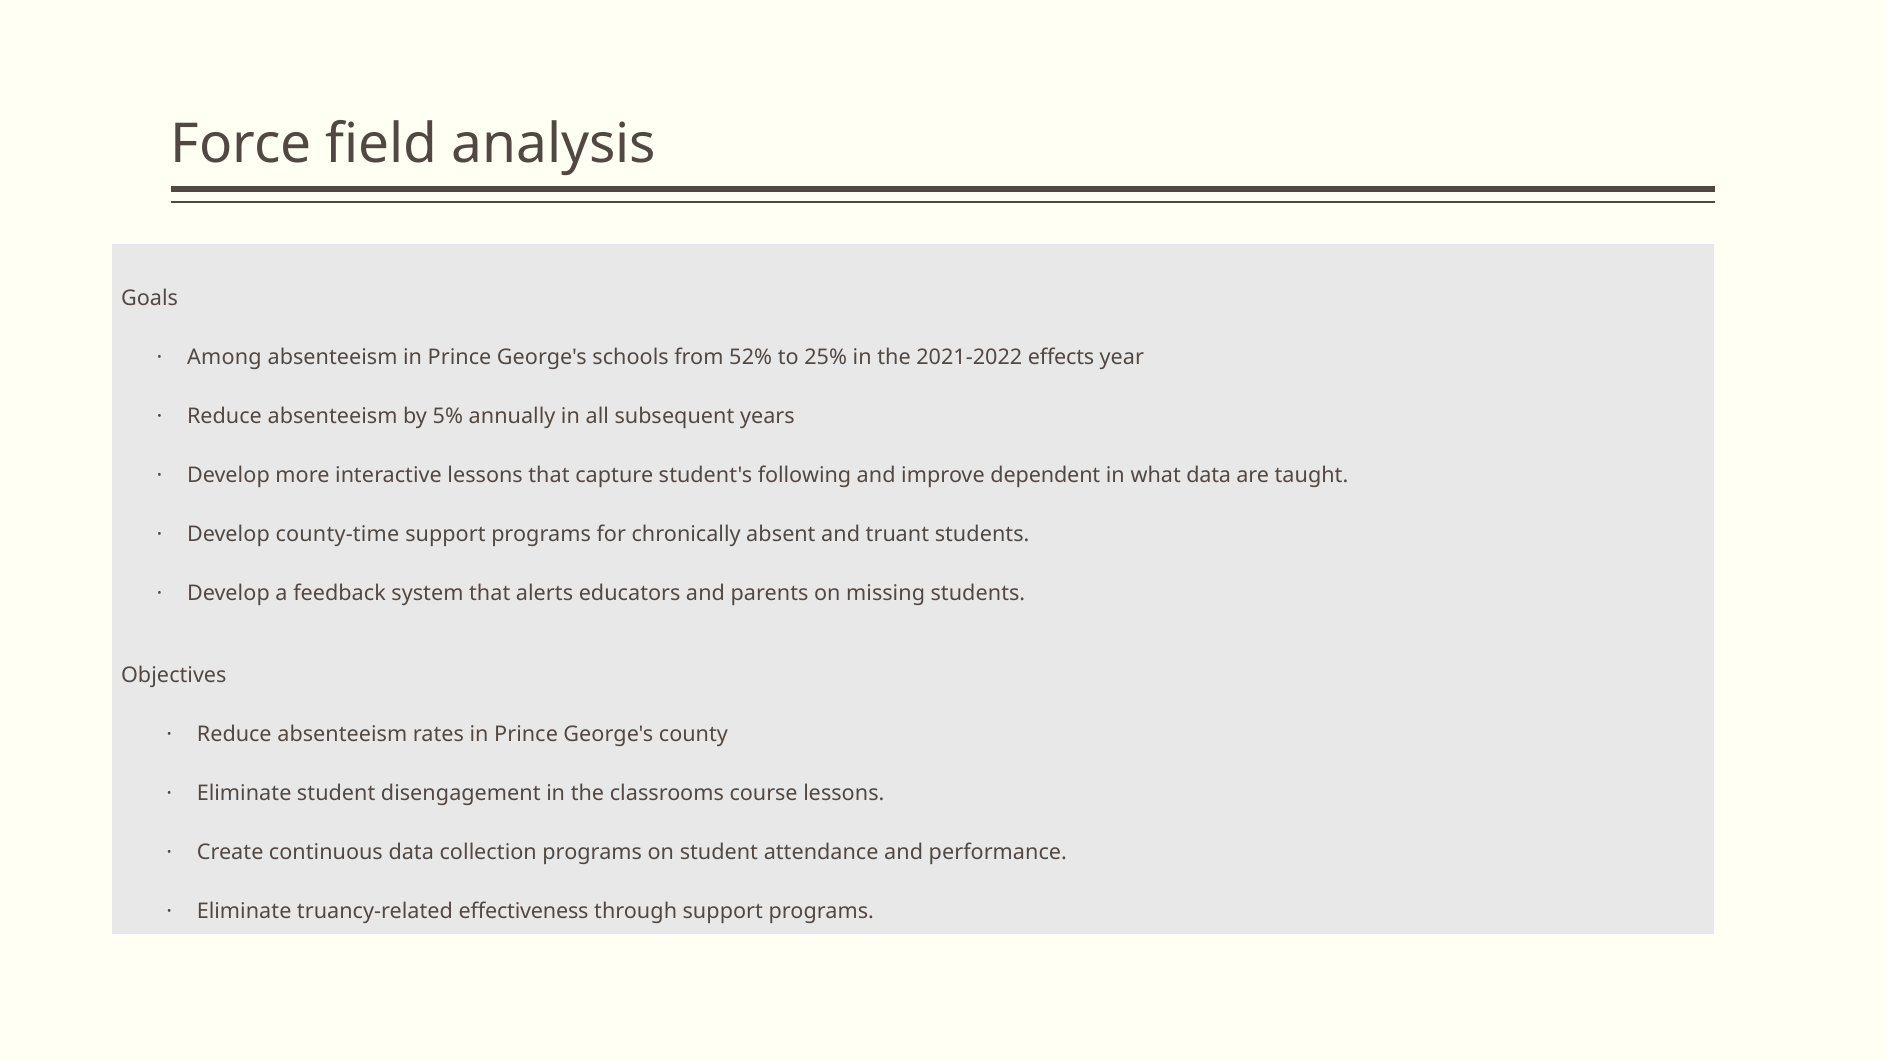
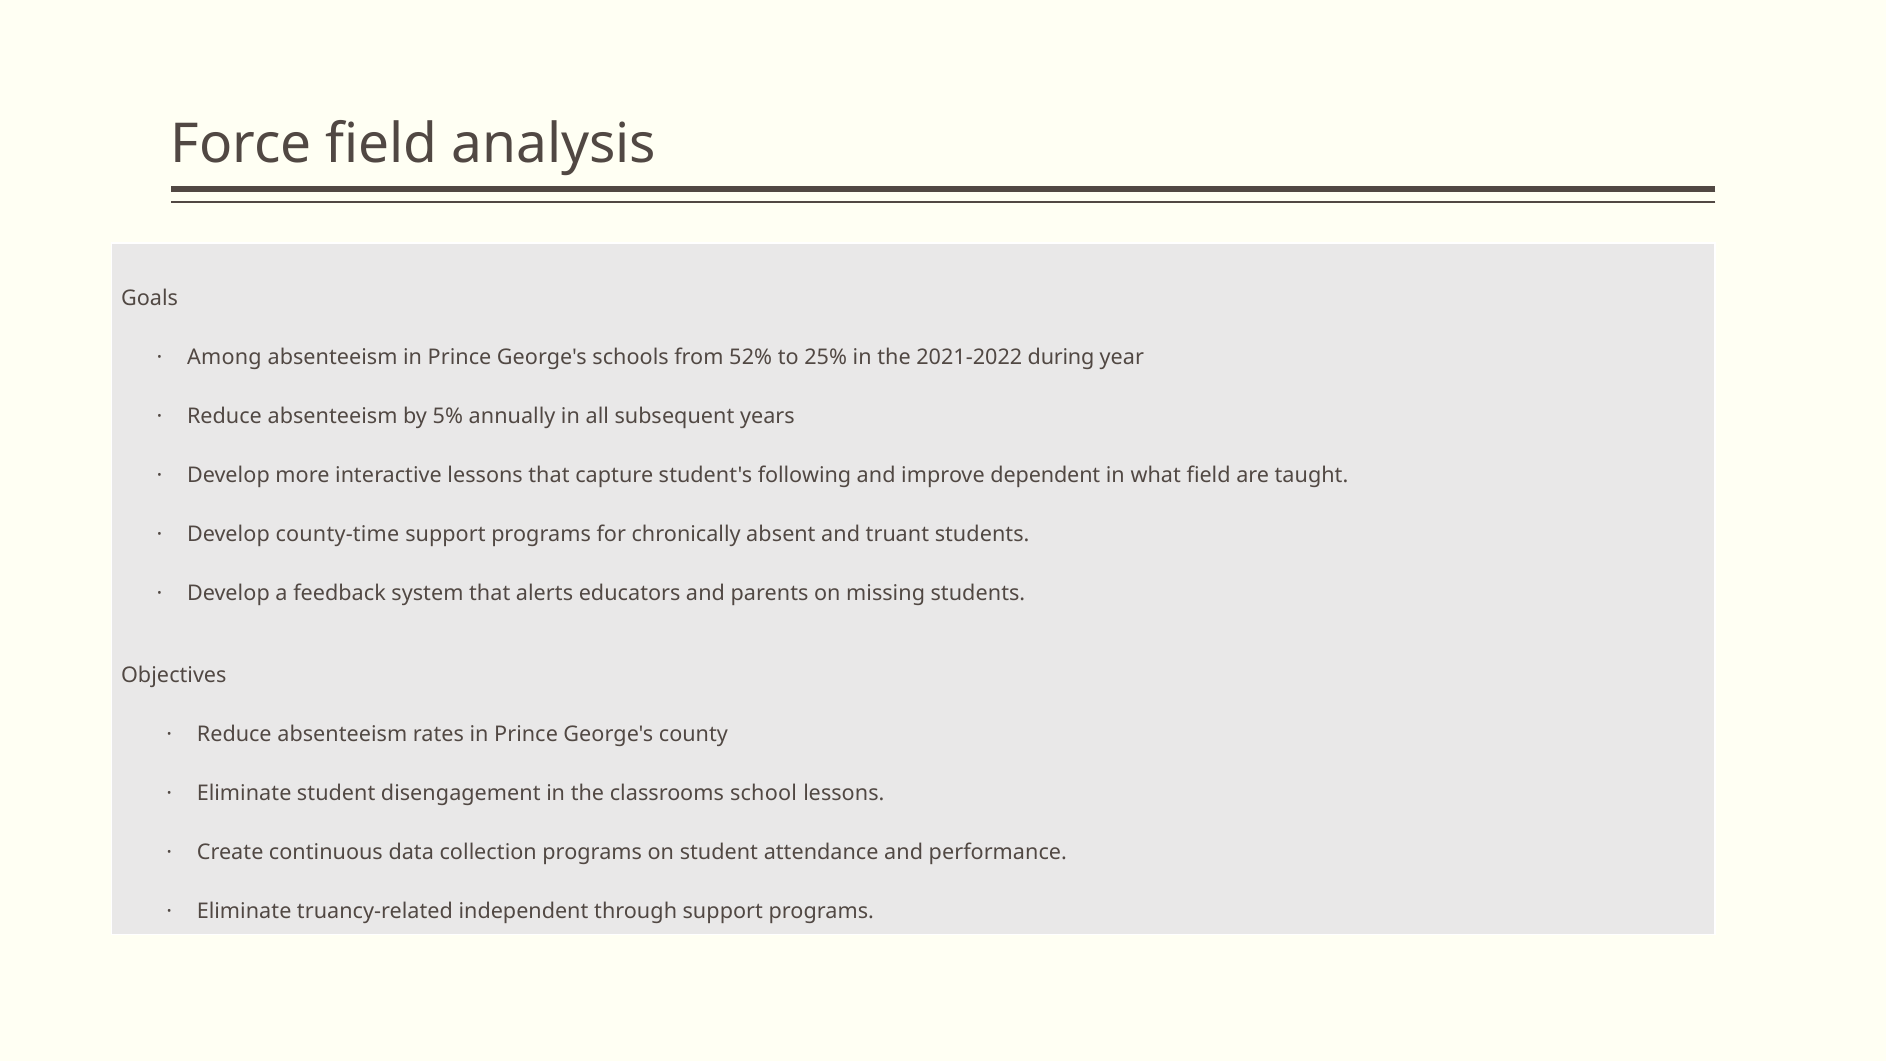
effects: effects -> during (1061, 357)
what data: data -> field (1209, 475)
course: course -> school (764, 793)
effectiveness: effectiveness -> independent (523, 911)
